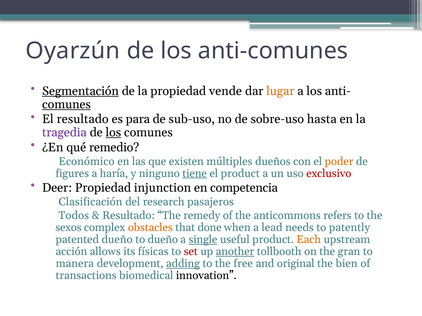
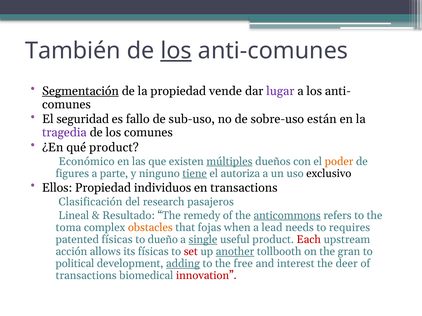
Oyarzún: Oyarzún -> También (73, 51)
los underline: none -> present (176, 51)
lugar colour: orange -> purple (280, 91)
comunes underline: present -> none (66, 104)
El resultado: resultado -> seguridad (83, 119)
para: para -> fallo (138, 119)
hasta: hasta -> están (322, 119)
los underline: present -> none (113, 133)
qué remedio: remedio -> product (114, 148)
múltiples underline: none -> present (229, 162)
haría: haría -> parte (114, 174)
el product: product -> autoriza (240, 174)
exclusivo colour: red -> black (329, 174)
Deer: Deer -> Ellos (57, 188)
injunction: injunction -> individuos (163, 188)
en competencia: competencia -> transactions (244, 188)
Todos: Todos -> Lineal (74, 216)
anticommons underline: none -> present (287, 216)
sexos: sexos -> toma (68, 228)
done: done -> fojas (209, 228)
patently: patently -> requires (350, 228)
patented dueño: dueño -> físicas (117, 240)
Each colour: orange -> red (309, 240)
manera: manera -> political (75, 264)
original: original -> interest (296, 264)
bien: bien -> deer (347, 264)
innovation colour: black -> red (206, 276)
